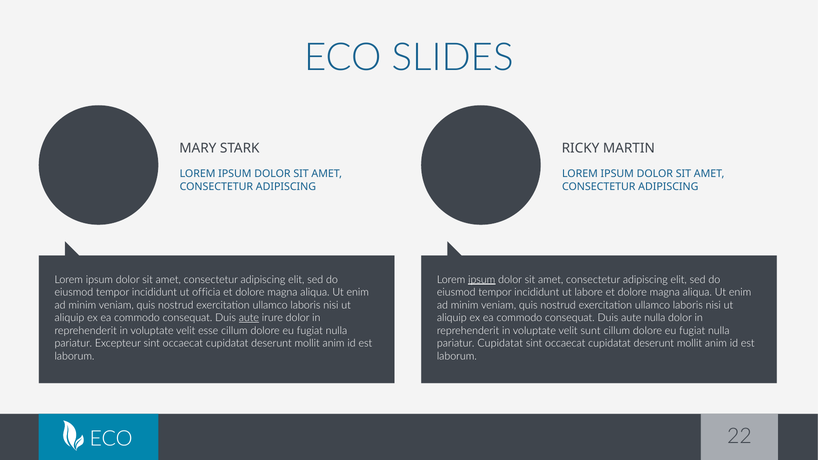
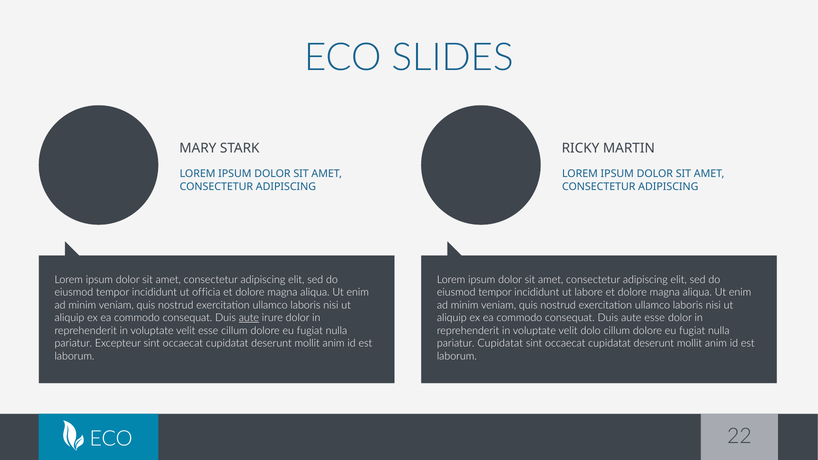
ipsum underline: present -> none (482, 280)
aute nulla: nulla -> esse (655, 318)
sunt: sunt -> dolo (591, 331)
